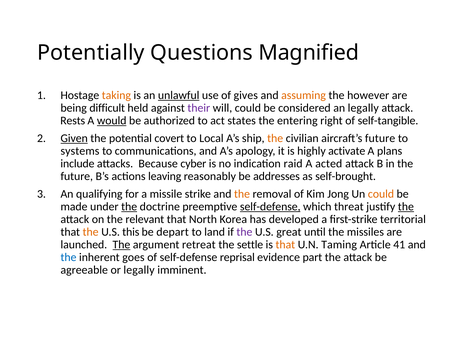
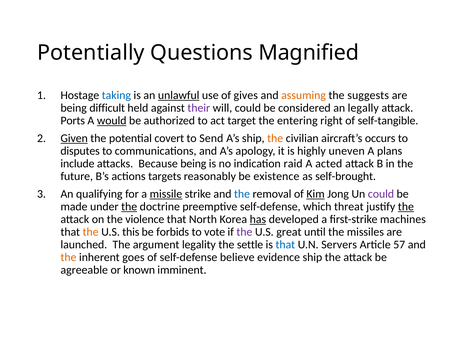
taking colour: orange -> blue (116, 96)
however: however -> suggests (368, 96)
Rests: Rests -> Ports (73, 121)
states: states -> target (242, 121)
Local: Local -> Send (211, 139)
aircraft’s future: future -> occurs (380, 139)
systems: systems -> disputes (80, 151)
activate: activate -> uneven (347, 151)
Because cyber: cyber -> being (193, 164)
leaving: leaving -> targets (165, 177)
addresses: addresses -> existence (276, 177)
missile underline: none -> present (166, 194)
the colour: orange -> blue (242, 194)
Kim underline: none -> present (316, 194)
could colour: orange -> purple (381, 194)
self-defense underline: present -> none (270, 207)
relevant: relevant -> violence (145, 220)
has underline: none -> present (258, 220)
territorial: territorial -> machines (403, 220)
depart: depart -> forbids (173, 232)
land: land -> vote (215, 232)
The underline: present -> none (121, 245)
retreat: retreat -> legality (199, 245)
that colour: orange -> blue (285, 245)
Taming: Taming -> Servers (339, 245)
41: 41 -> 57 (399, 245)
the colour: blue -> orange (68, 258)
reprisal: reprisal -> believe (237, 258)
evidence part: part -> ship (312, 258)
or legally: legally -> known (139, 270)
